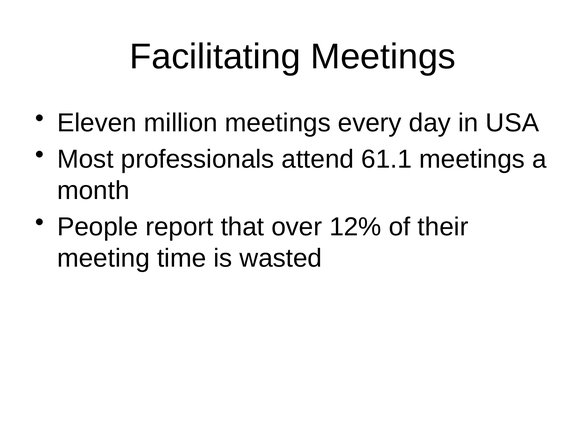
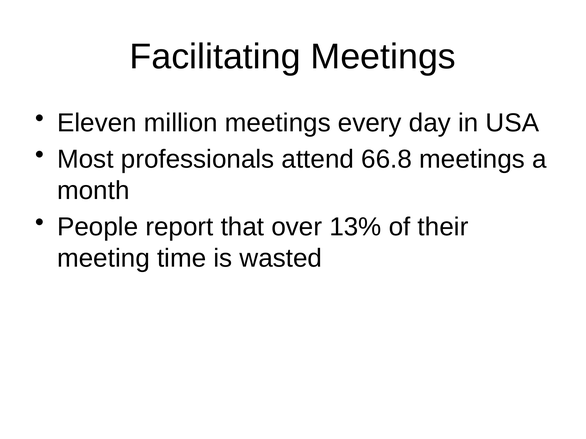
61.1: 61.1 -> 66.8 (387, 159)
12%: 12% -> 13% (355, 227)
